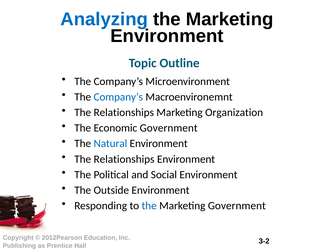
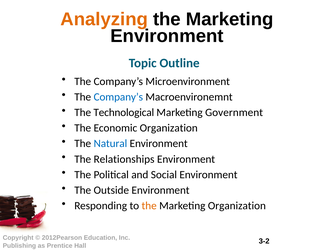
Analyzing colour: blue -> orange (104, 19)
Relationships: Relationships -> Technological (124, 113)
Organization: Organization -> Government (234, 113)
Economic Government: Government -> Organization (169, 128)
the colour: blue -> orange (149, 206)
Marketing Government: Government -> Organization (237, 206)
